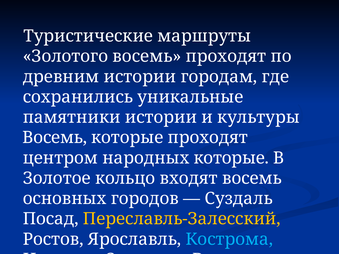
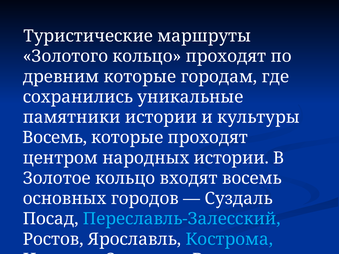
Золотого восемь: восемь -> кольцо (147, 56)
древним истории: истории -> которые (140, 77)
народных которые: которые -> истории (231, 158)
Переславль-Залесский colour: yellow -> light blue (182, 219)
